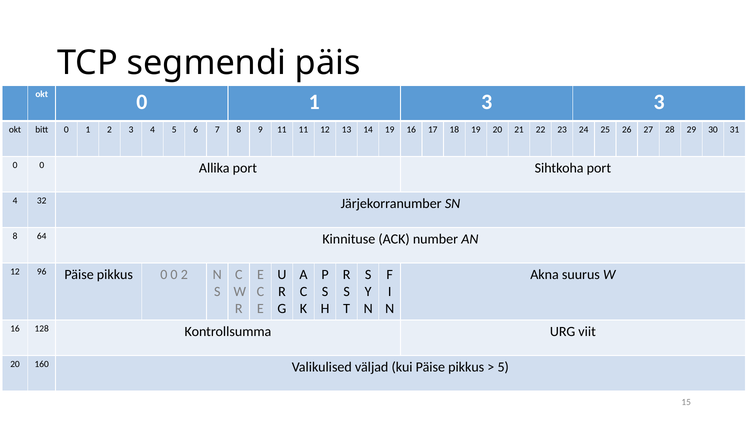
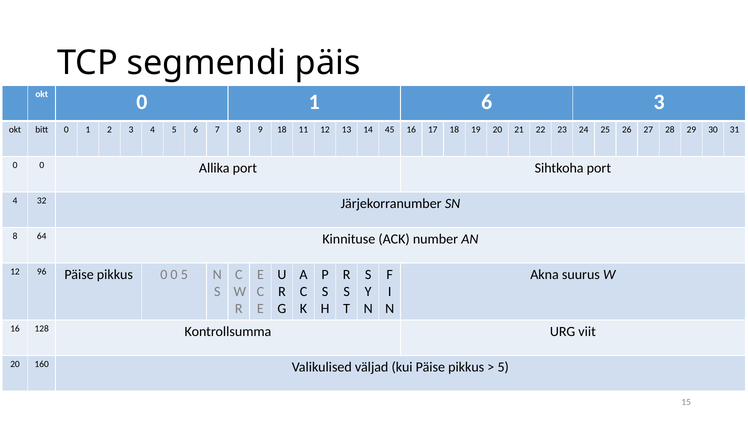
1 3: 3 -> 6 (487, 102)
9 11: 11 -> 18 (282, 130)
14 19: 19 -> 45 (390, 130)
0 2: 2 -> 5 (184, 274)
